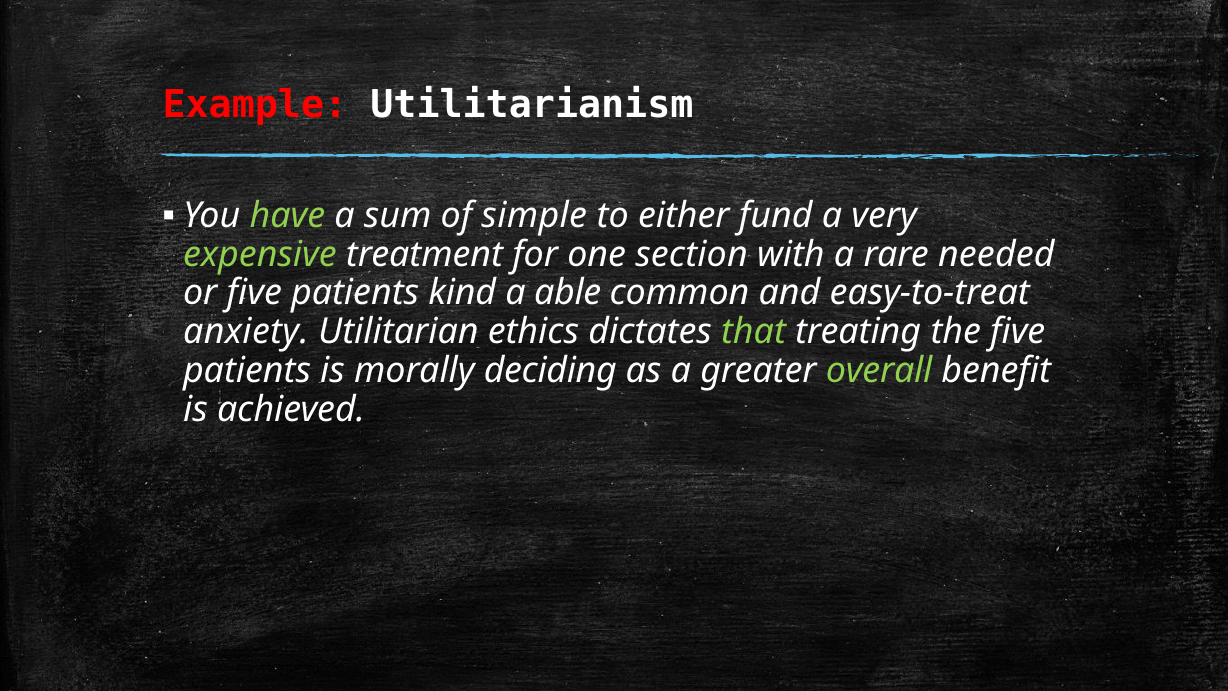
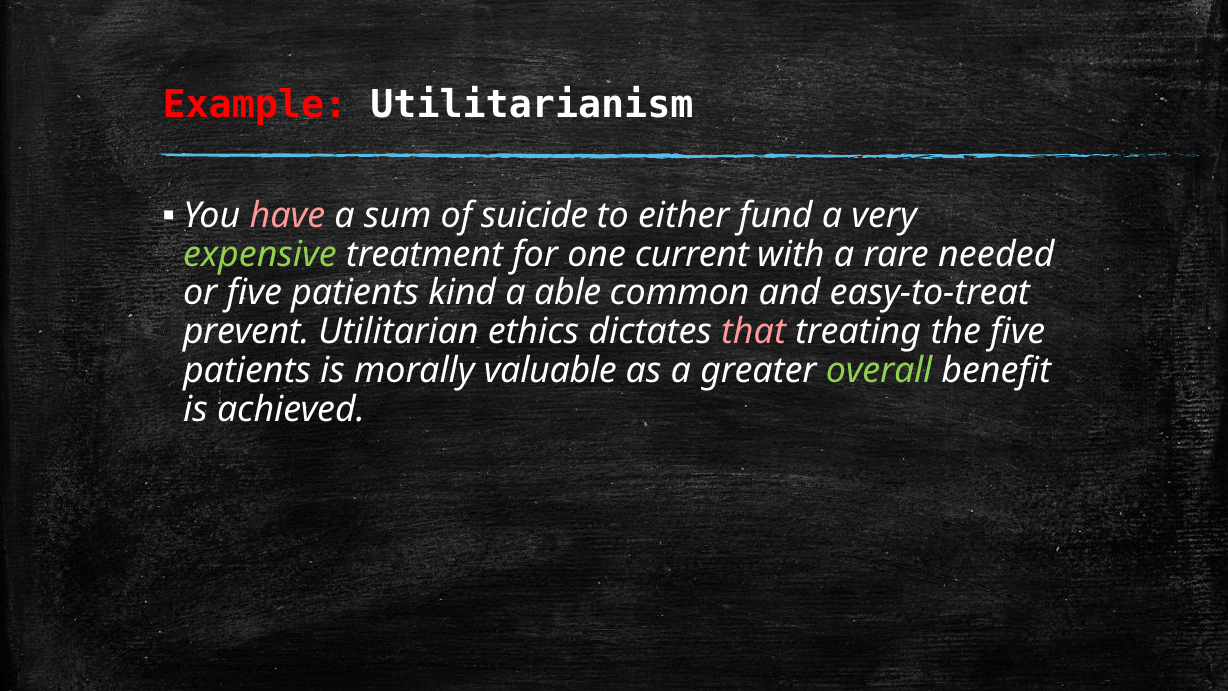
have colour: light green -> pink (287, 216)
simple: simple -> suicide (535, 216)
section: section -> current (692, 254)
anxiety: anxiety -> prevent (246, 332)
that colour: light green -> pink (754, 332)
deciding: deciding -> valuable (550, 370)
